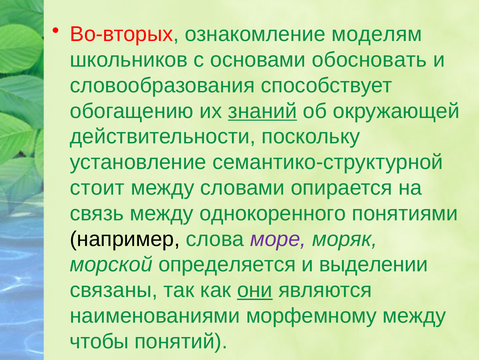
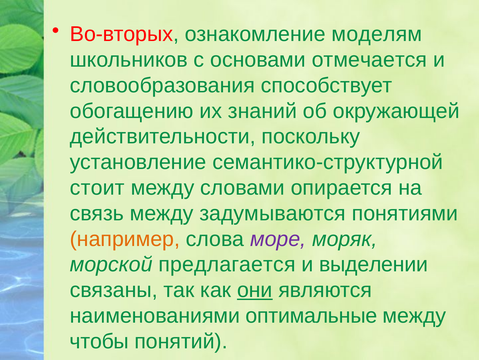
обосновать: обосновать -> отмечается (369, 60)
знаний underline: present -> none (262, 111)
однокоренного: однокоренного -> задумываются (273, 213)
например colour: black -> orange (125, 239)
определяется: определяется -> предлагается (227, 264)
морфемному: морфемному -> оптимальные (311, 315)
